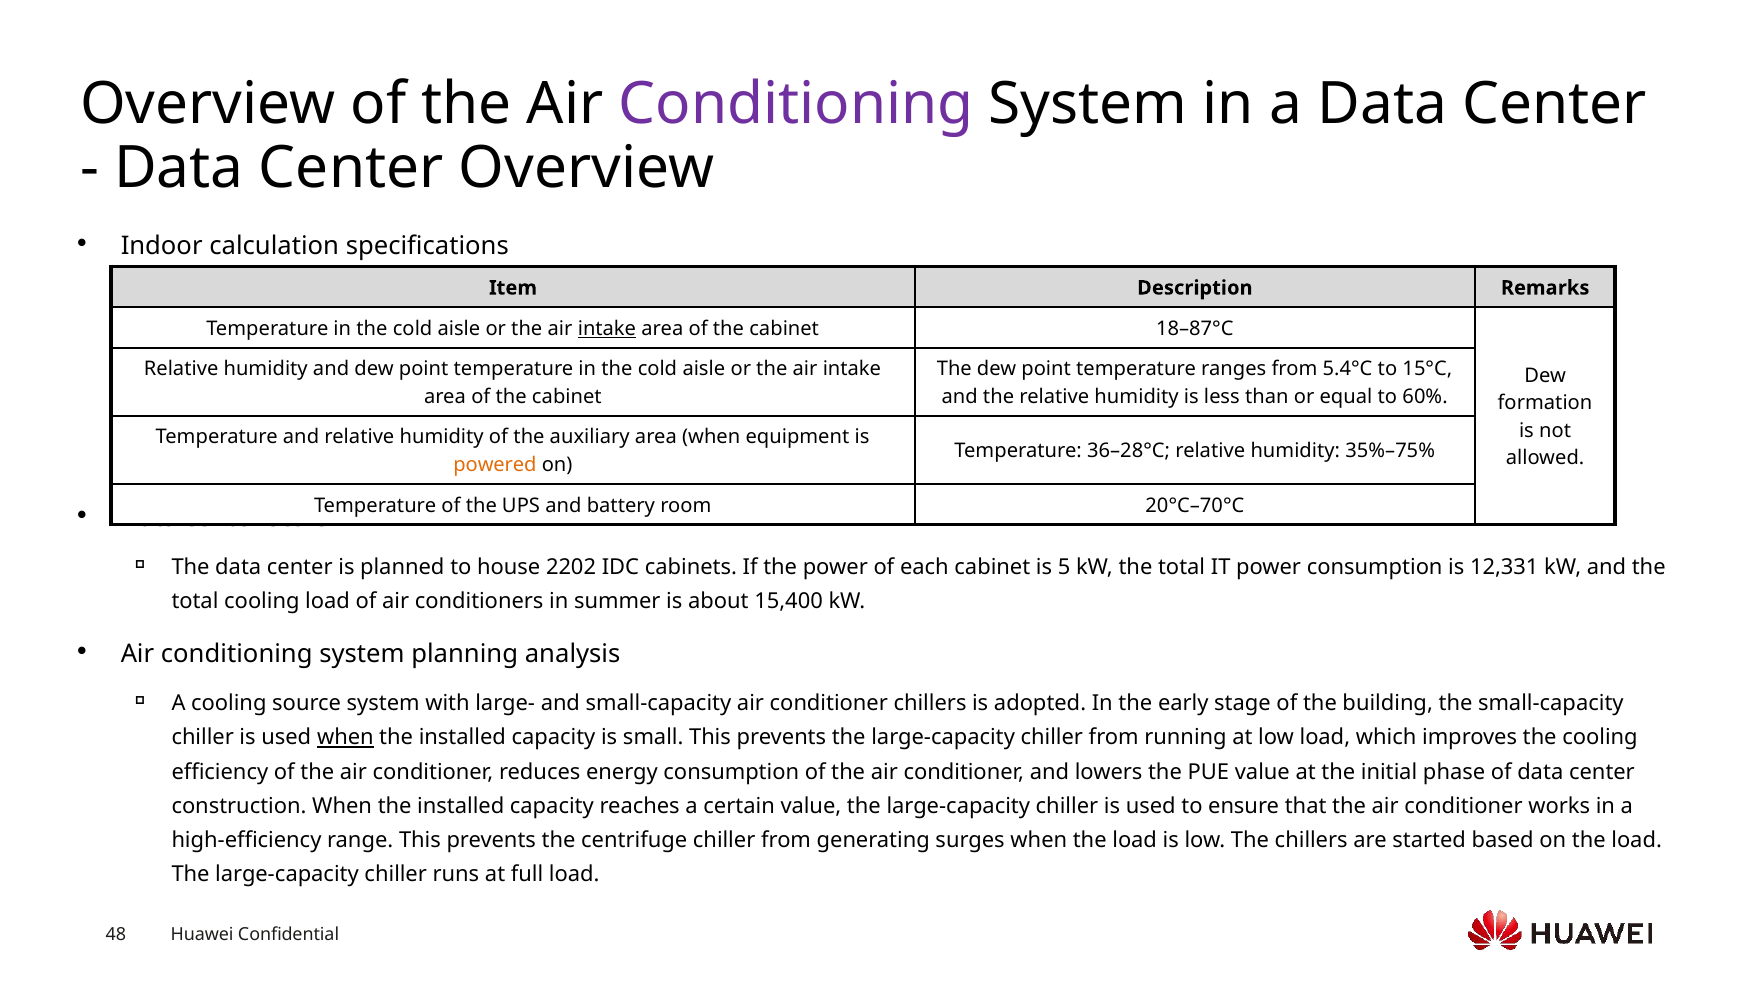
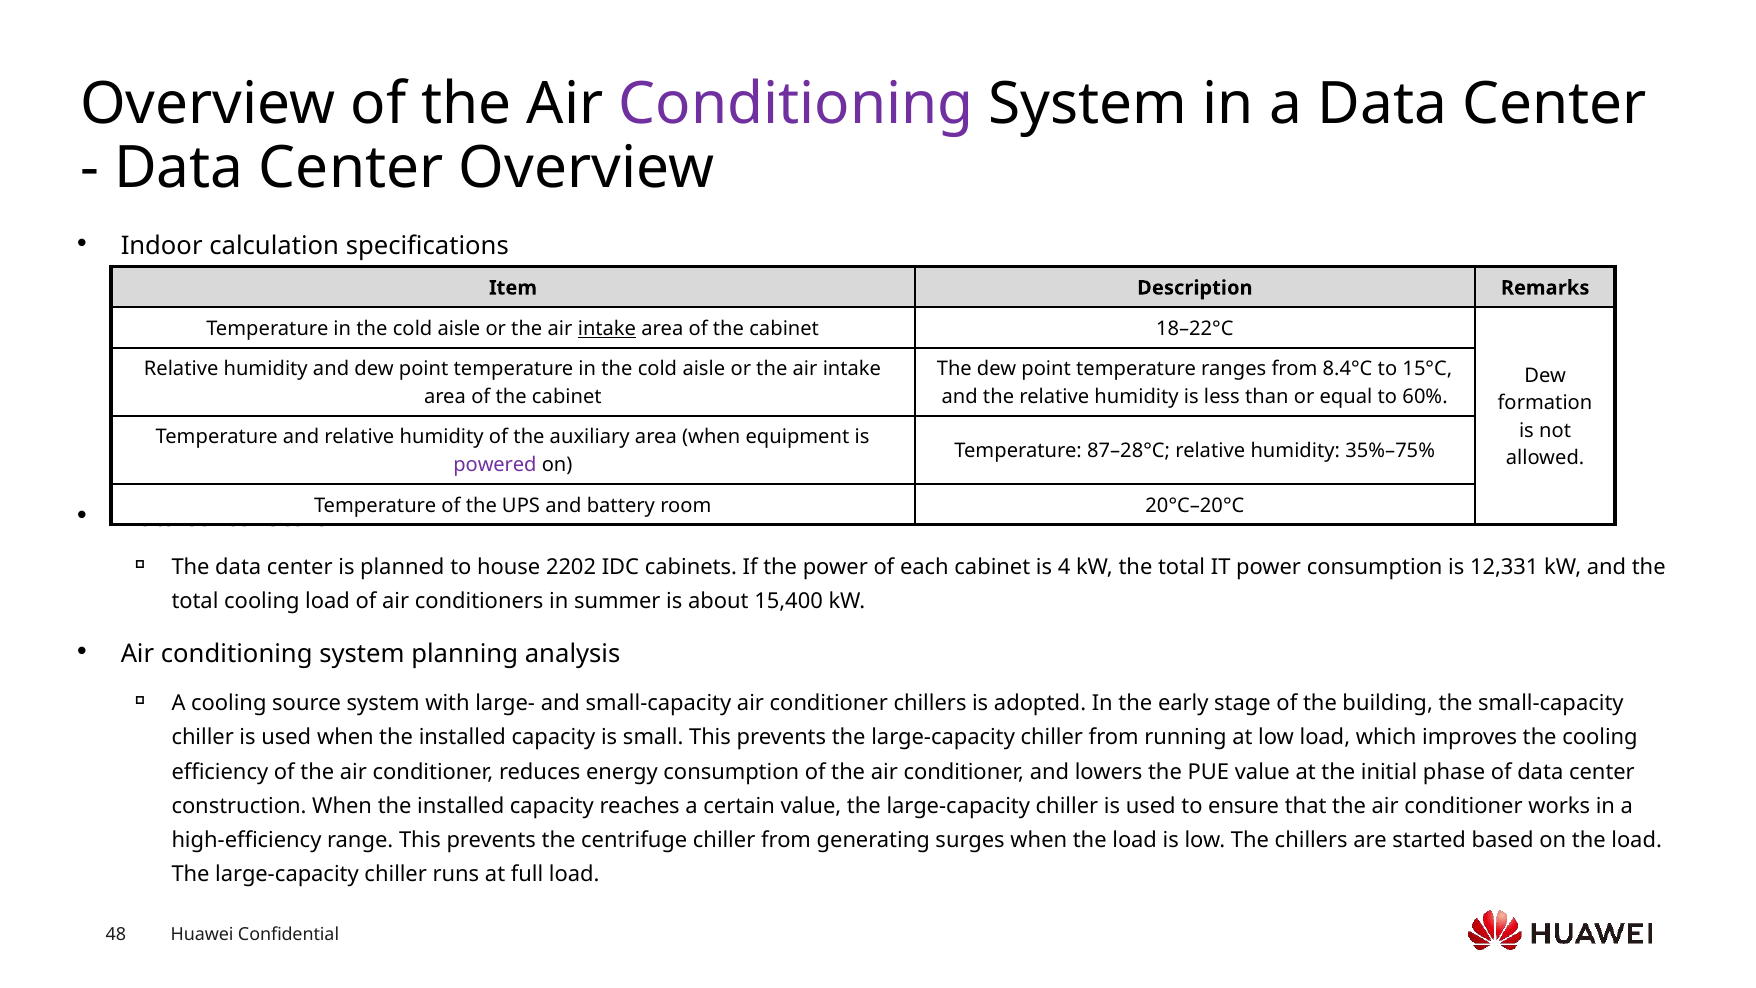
18–87°C: 18–87°C -> 18–22°C (1195, 328)
5.4°C: 5.4°C -> 8.4°C (1348, 369)
36–28°C: 36–28°C -> 87–28°C (1129, 451)
powered colour: orange -> purple (495, 465)
20°C–70°C: 20°C–70°C -> 20°C–20°C (1195, 505)
5: 5 -> 4 (1064, 567)
when underline: present -> none (345, 737)
